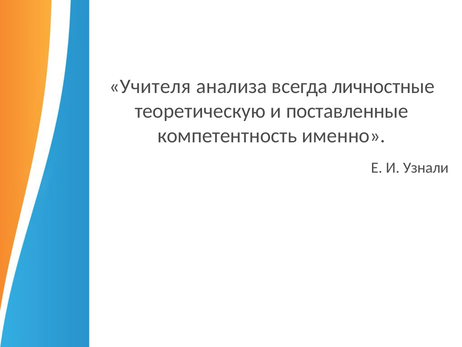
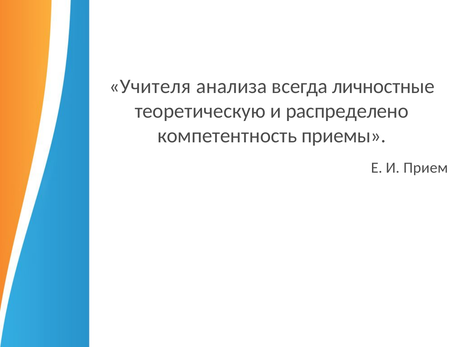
поставленные: поставленные -> распределено (347, 111)
именно: именно -> приемы (344, 135)
Узнали: Узнали -> Прием (426, 168)
